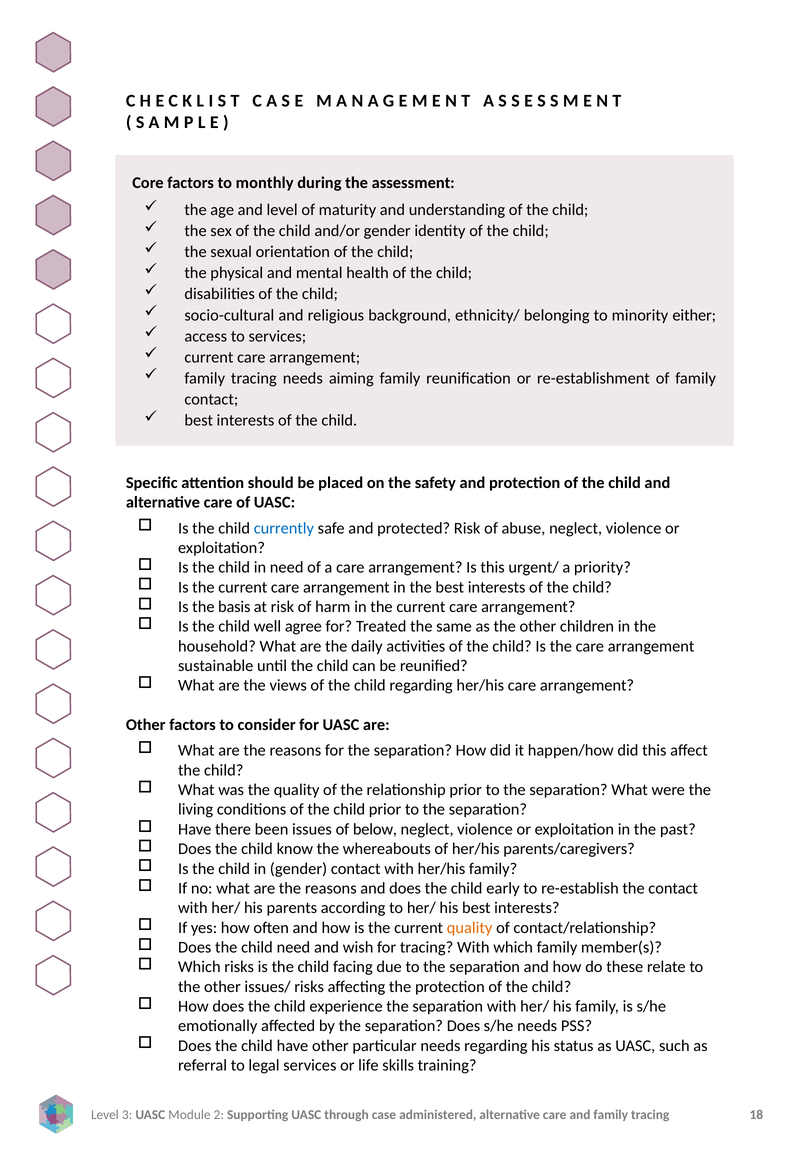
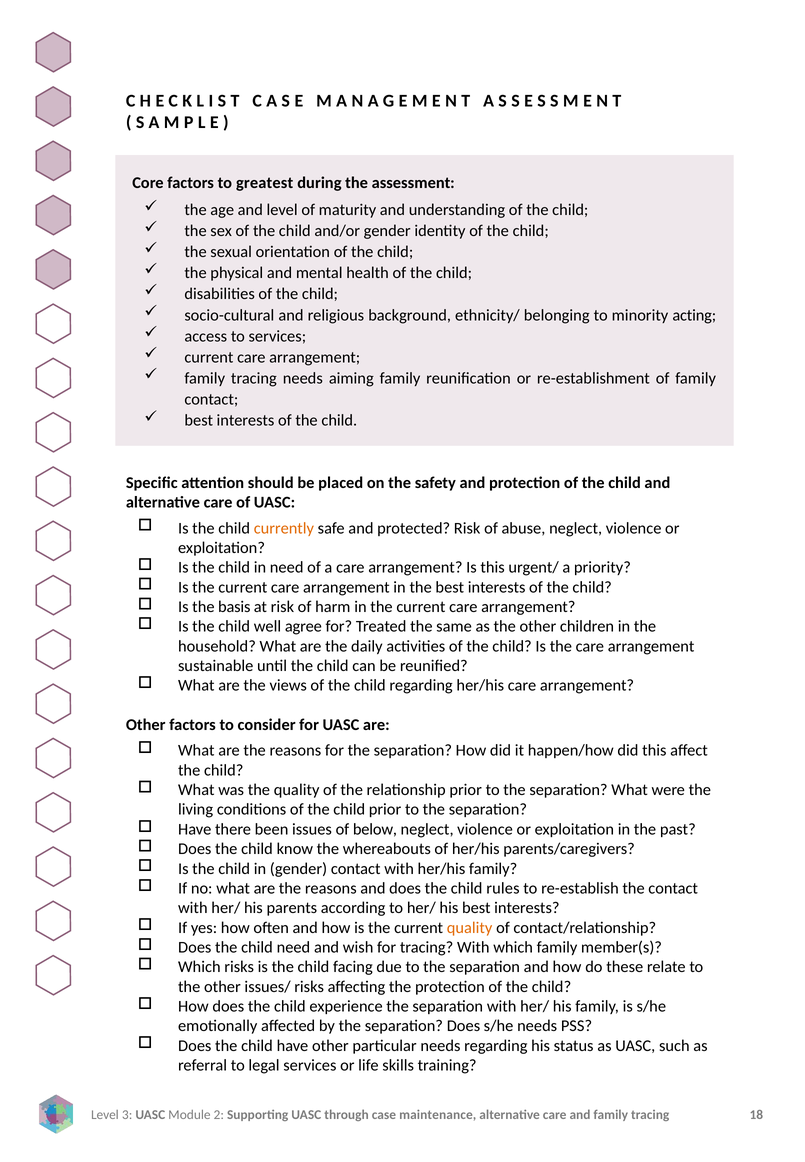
monthly: monthly -> greatest (265, 183)
either: either -> acting (694, 315)
currently colour: blue -> orange (284, 528)
early: early -> rules (503, 889)
administered: administered -> maintenance (438, 1115)
